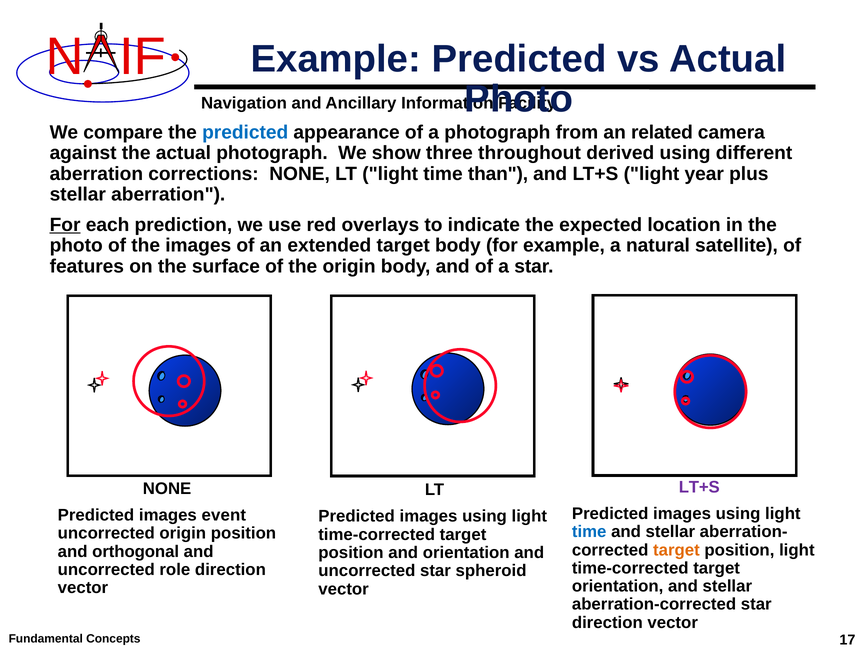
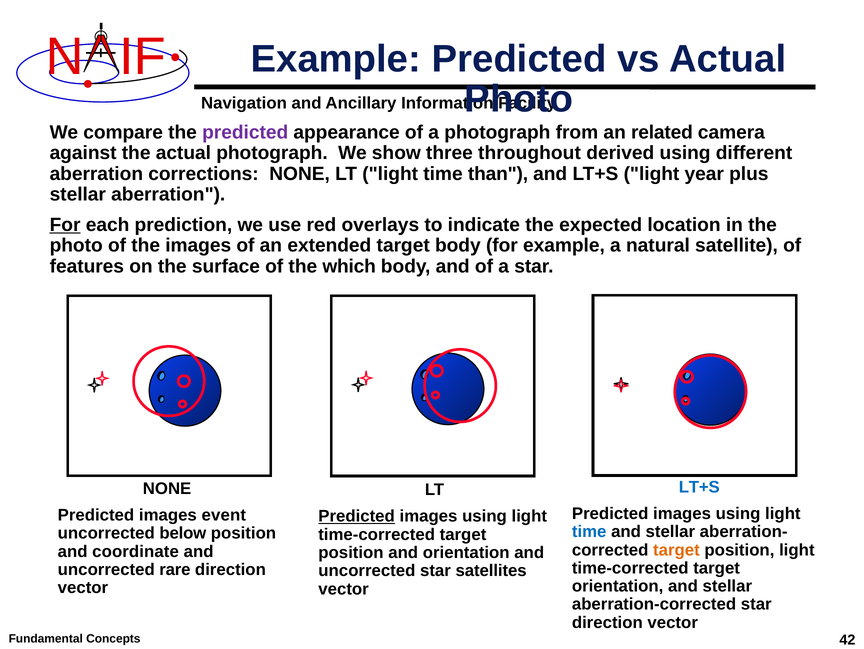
predicted colour: blue -> purple (245, 132)
the origin: origin -> which (349, 266)
LT+S colour: purple -> blue (699, 487)
Predicted underline: none -> present (357, 516)
uncorrected origin: origin -> below (183, 533)
orthogonal: orthogonal -> coordinate (136, 551)
role: role -> rare (175, 569)
spheroid: spheroid -> satellites (491, 570)
17: 17 -> 42 (847, 639)
